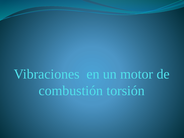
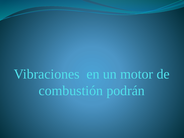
torsión: torsión -> podrán (126, 91)
